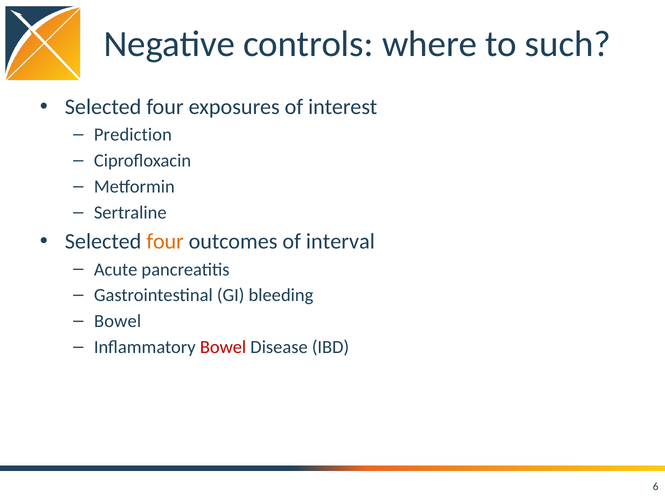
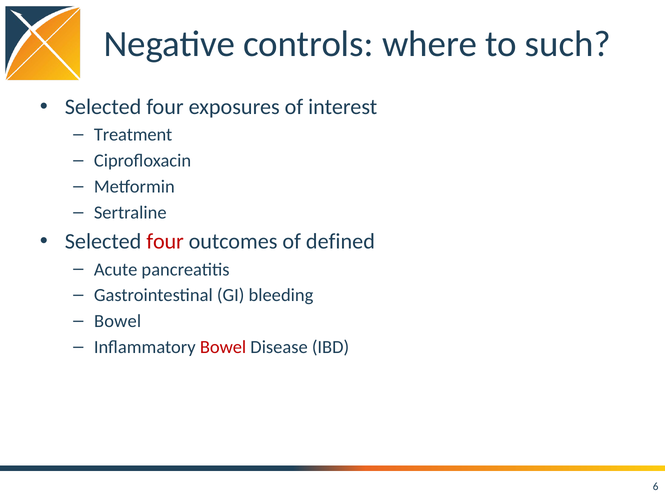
Prediction: Prediction -> Treatment (133, 135)
four colour: orange -> red (165, 241)
interval: interval -> defined (340, 241)
